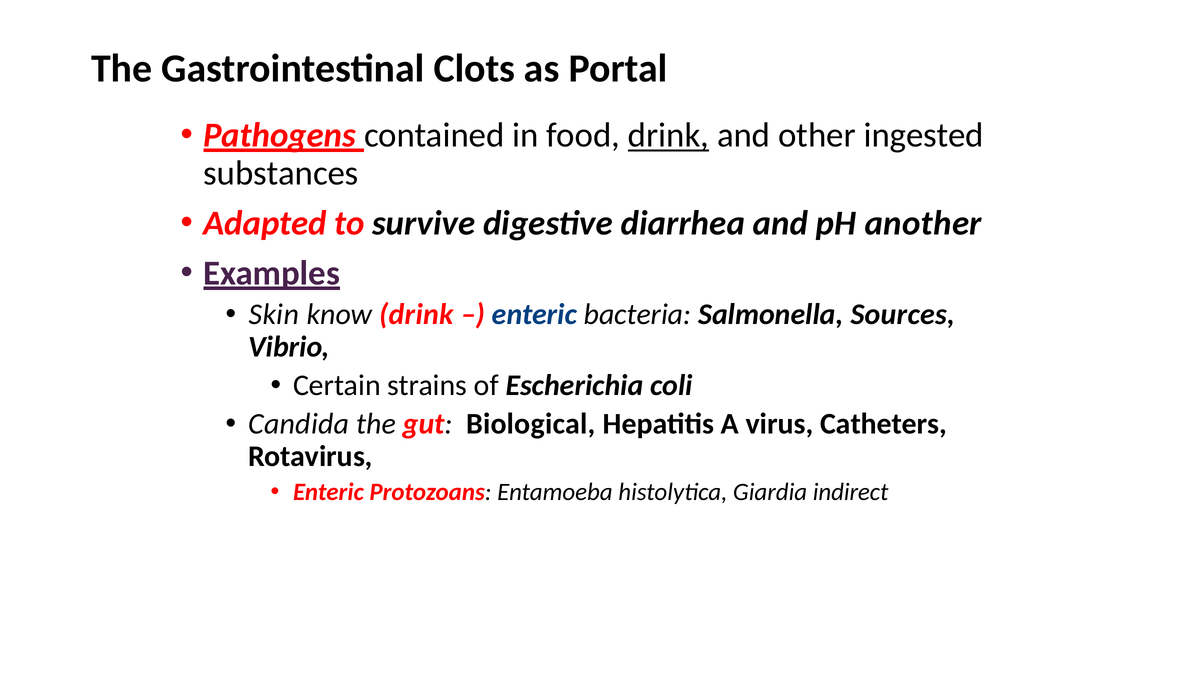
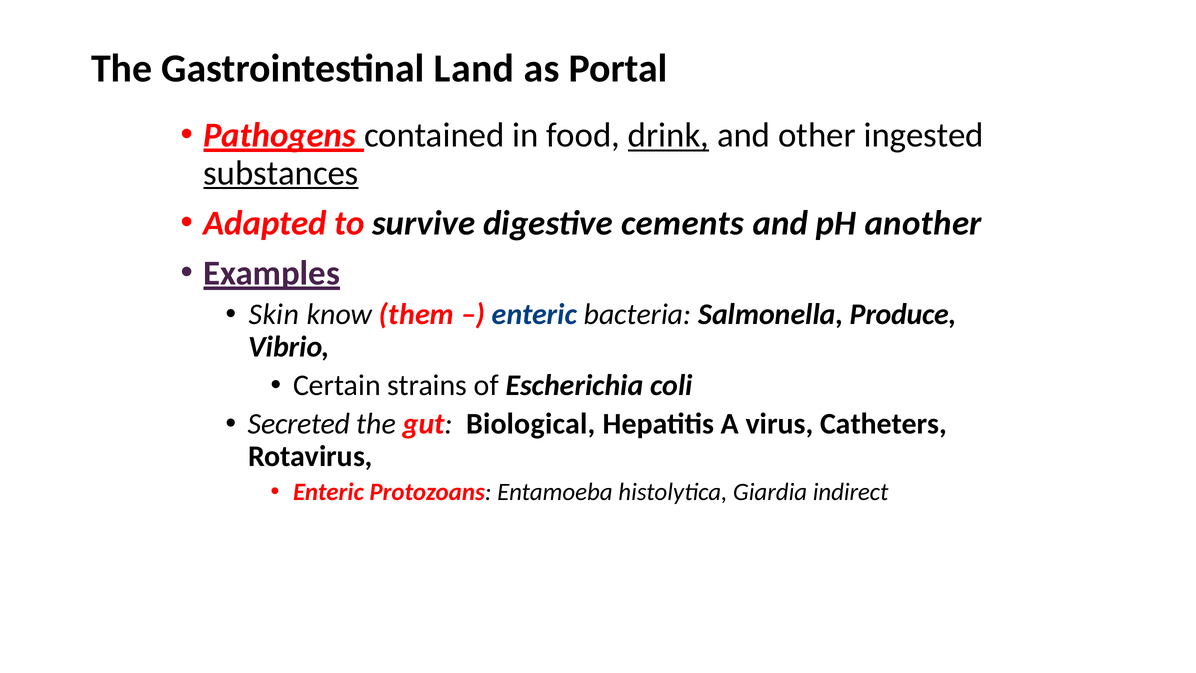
Clots: Clots -> Land (474, 68)
substances underline: none -> present (281, 173)
diarrhea: diarrhea -> cements (683, 223)
know drink: drink -> them (416, 314)
Sources: Sources -> Produce (903, 314)
Candida: Candida -> Secreted (299, 424)
